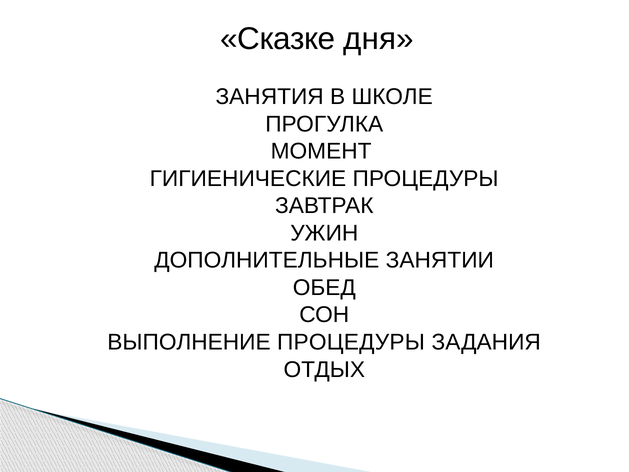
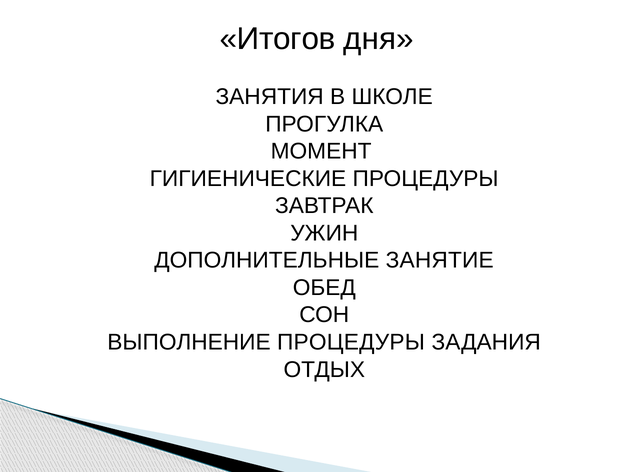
Сказке: Сказке -> Итогов (278, 39)
ЗАНЯТИИ: ЗАНЯТИИ -> ЗАНЯТИЕ (440, 260)
